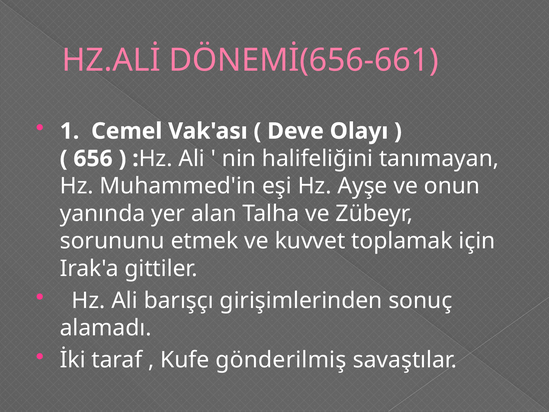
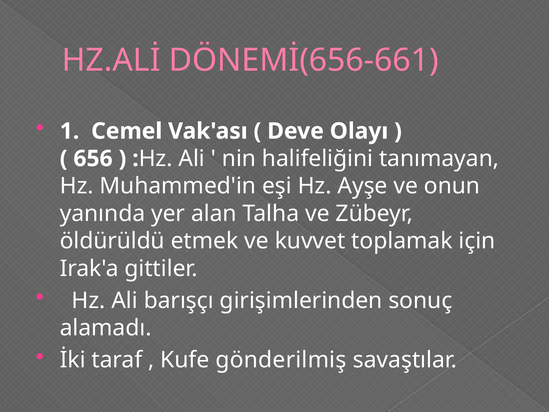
sorununu: sorununu -> öldürüldü (112, 241)
